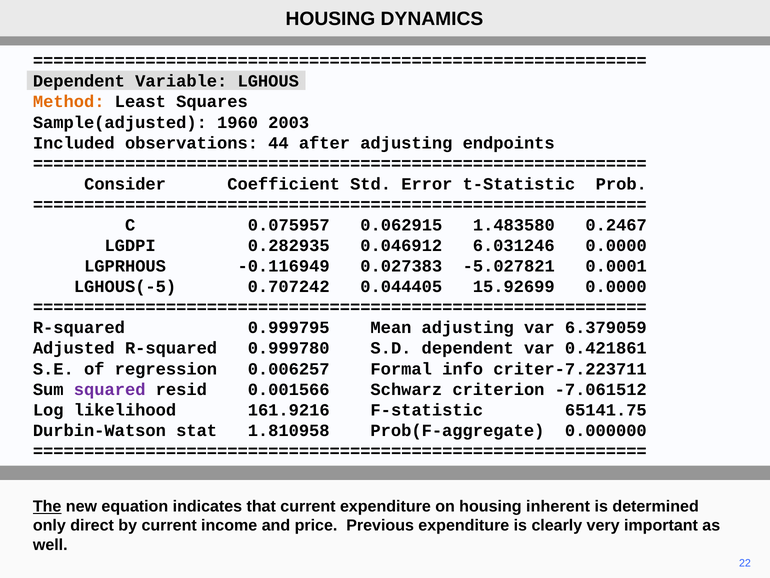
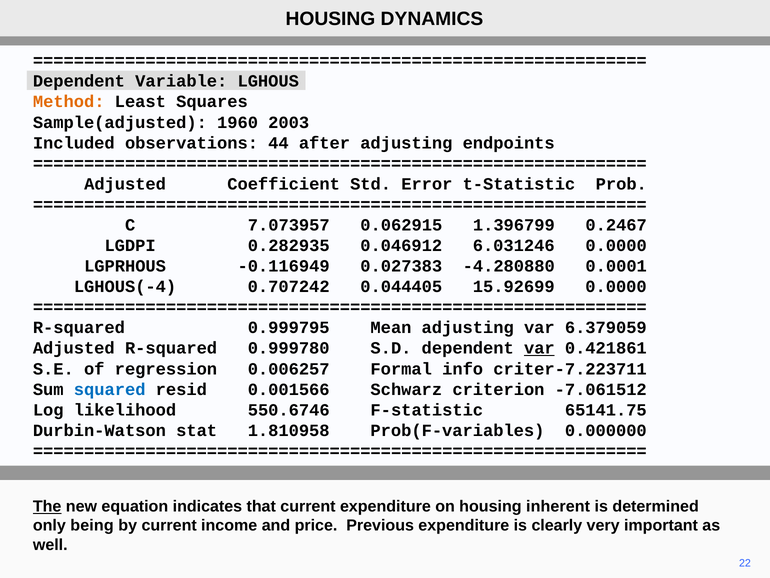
Consider: Consider -> Adjusted (125, 184)
0.075957: 0.075957 -> 7.073957 (289, 225)
1.483580: 1.483580 -> 1.396799 (514, 225)
-5.027821: -5.027821 -> -4.280880 (509, 266)
LGHOUS(-5: LGHOUS(-5 -> LGHOUS(-4 (125, 286)
var underline: none -> present (539, 348)
squared colour: purple -> blue (110, 389)
161.9216: 161.9216 -> 550.6746 (289, 410)
Prob(F-aggregate: Prob(F-aggregate -> Prob(F-variables (457, 430)
direct: direct -> being (92, 525)
